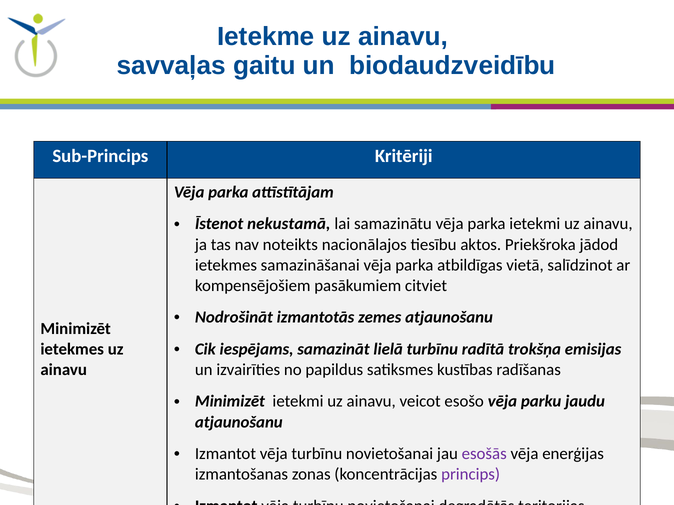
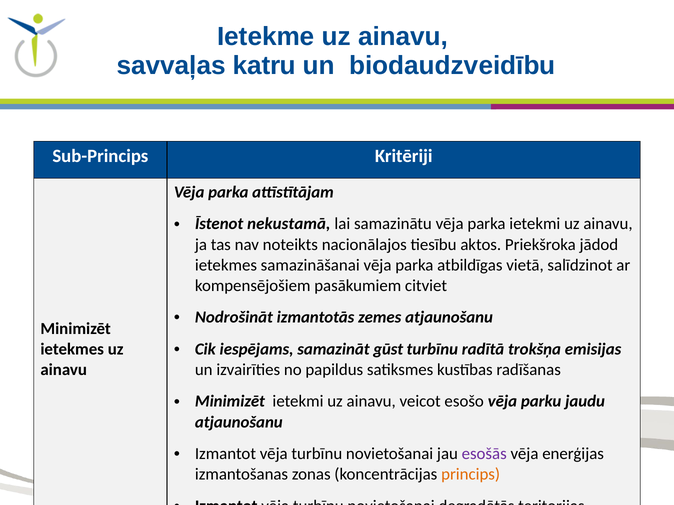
gaitu: gaitu -> katru (264, 66)
lielā: lielā -> gūst (388, 349)
princips colour: purple -> orange (471, 475)
